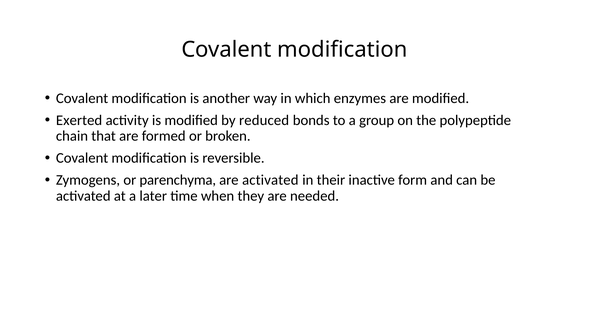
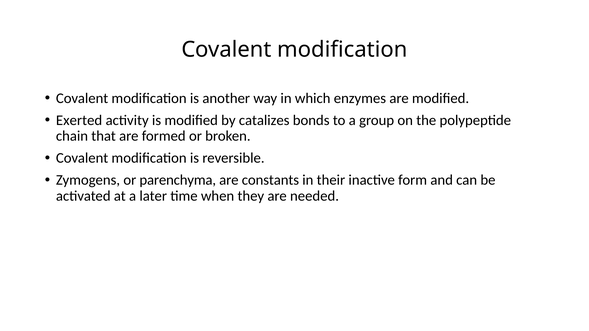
reduced: reduced -> catalizes (264, 120)
are activated: activated -> constants (270, 180)
